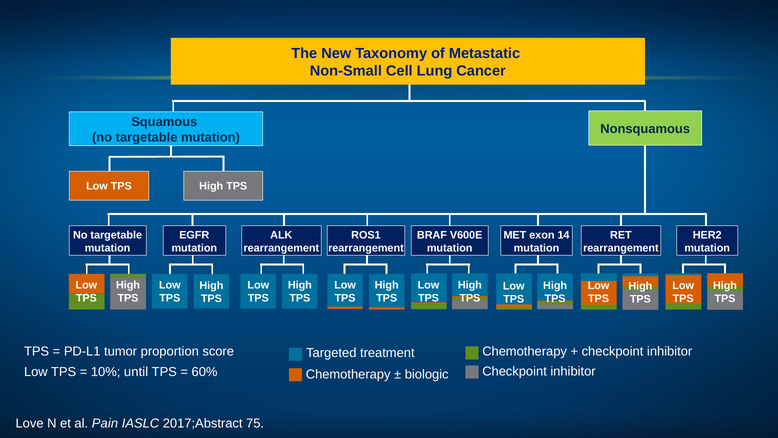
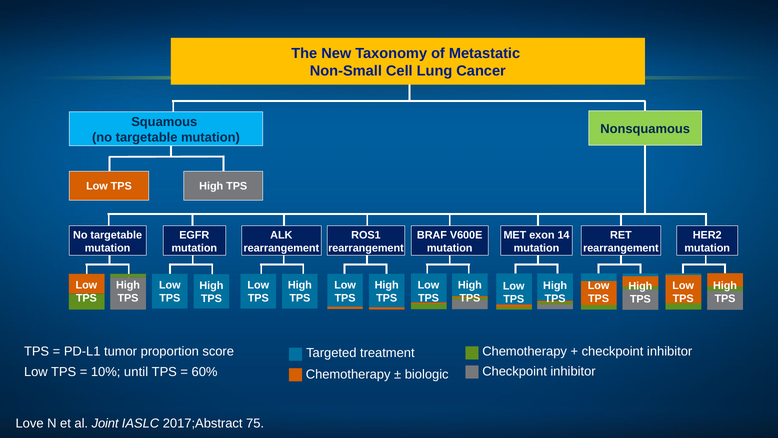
Pain: Pain -> Joint (105, 423)
